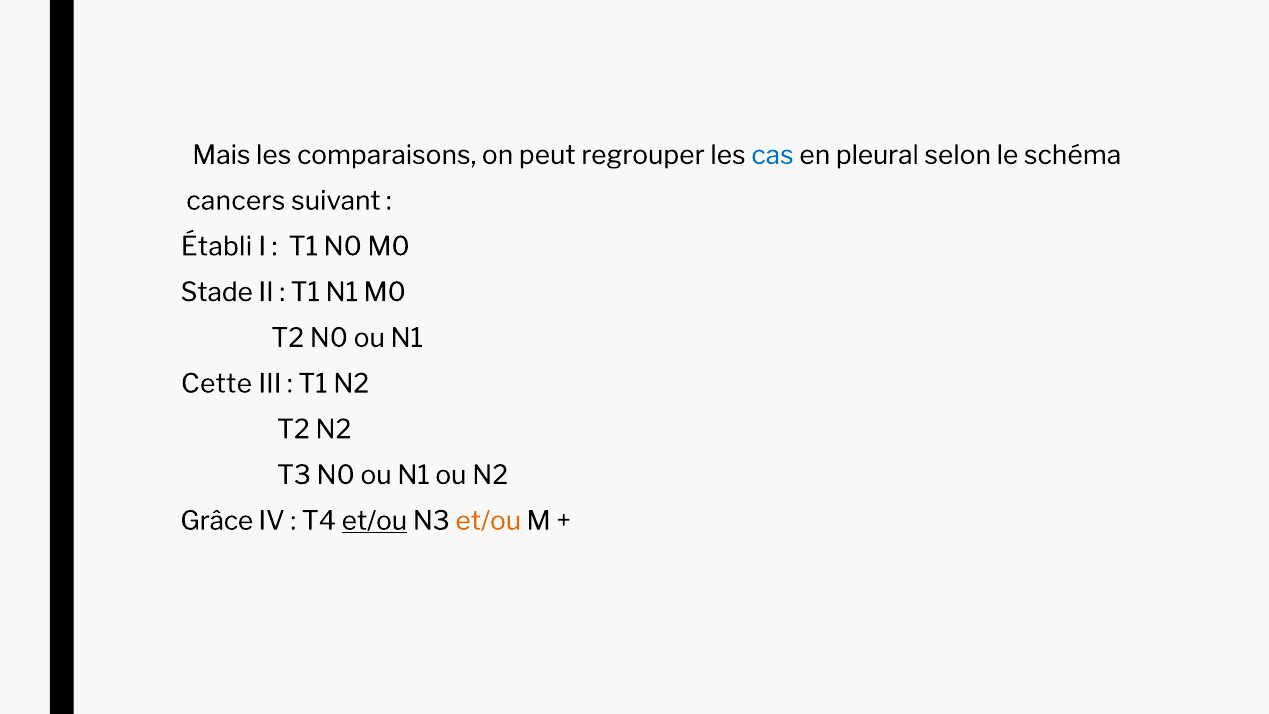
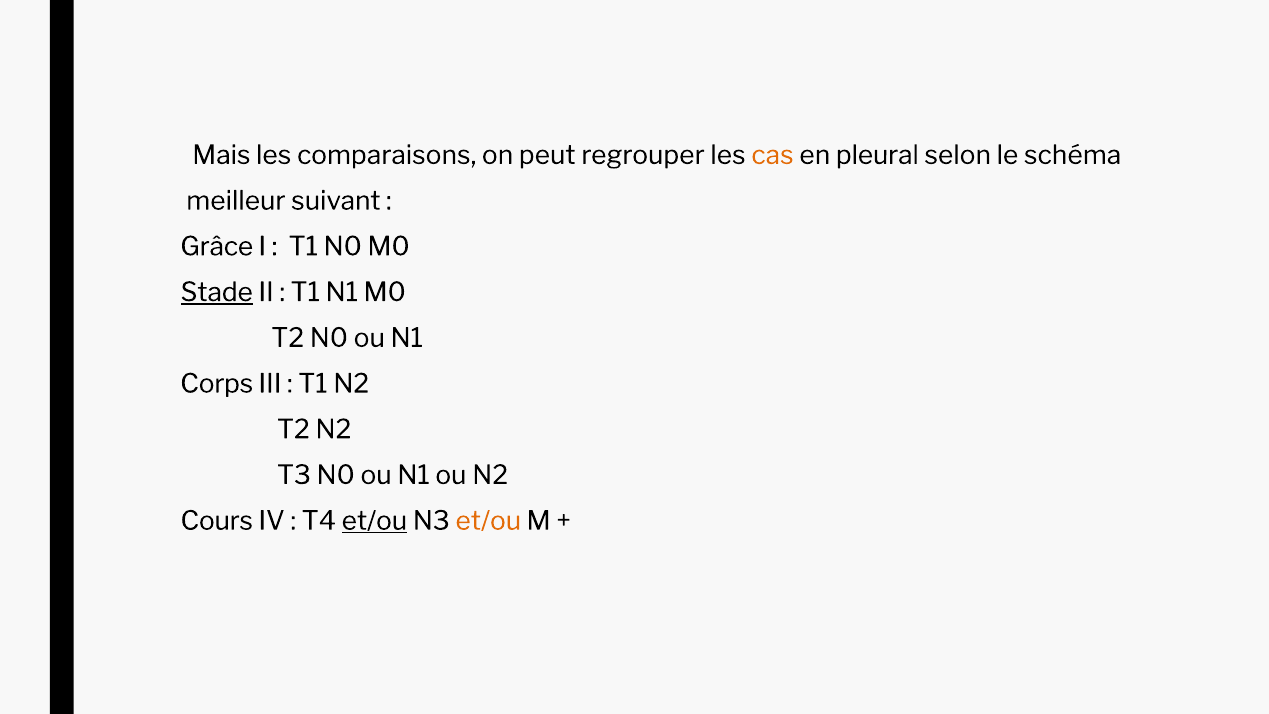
cas colour: blue -> orange (772, 155)
cancers: cancers -> meilleur (236, 201)
Établi: Établi -> Grâce (217, 247)
Stade underline: none -> present (217, 292)
Cette: Cette -> Corps (217, 384)
Grâce: Grâce -> Cours (217, 521)
